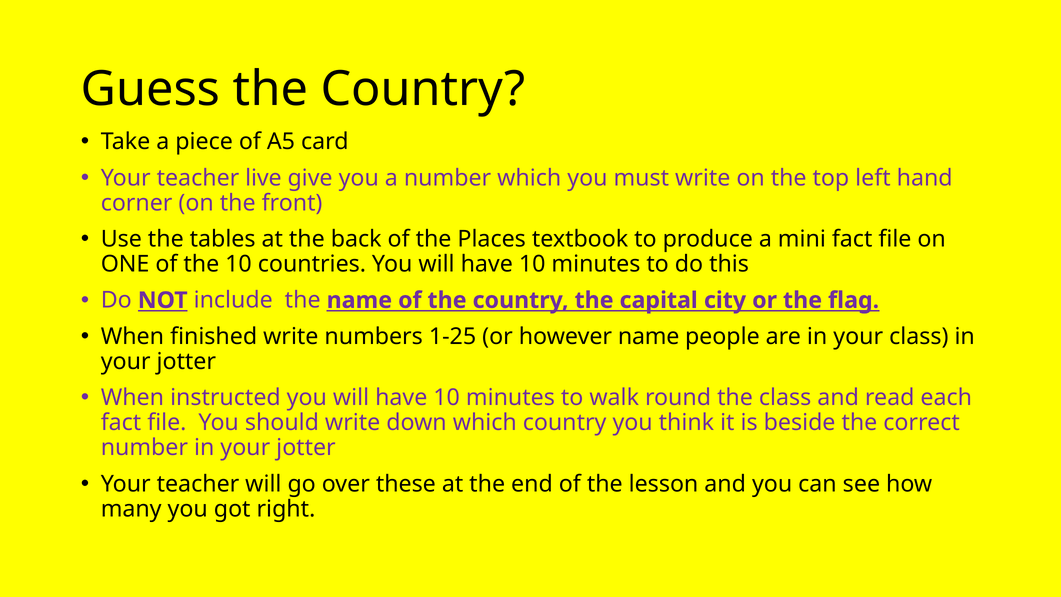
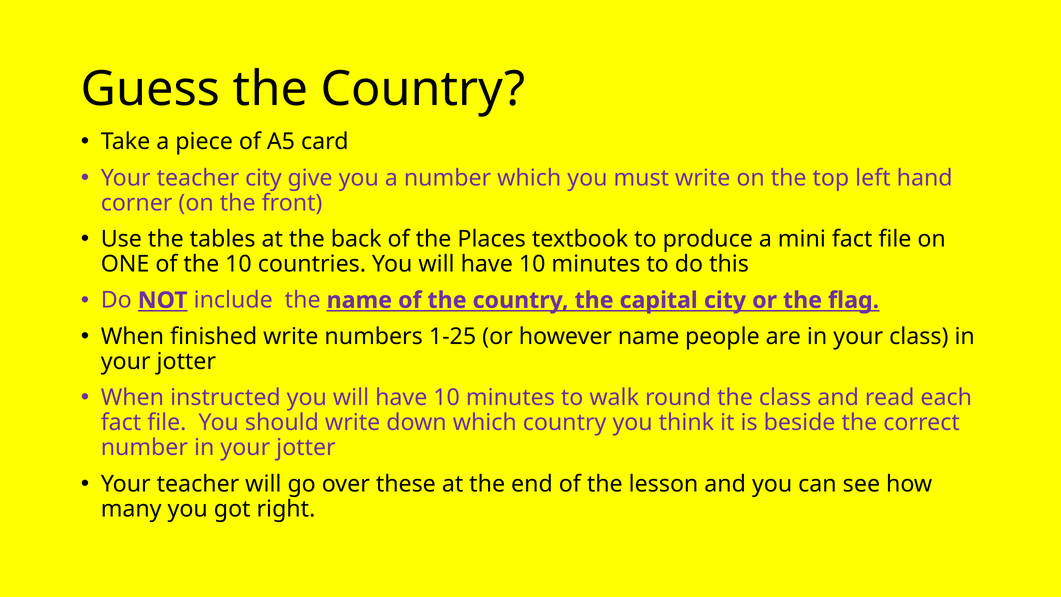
teacher live: live -> city (263, 178)
